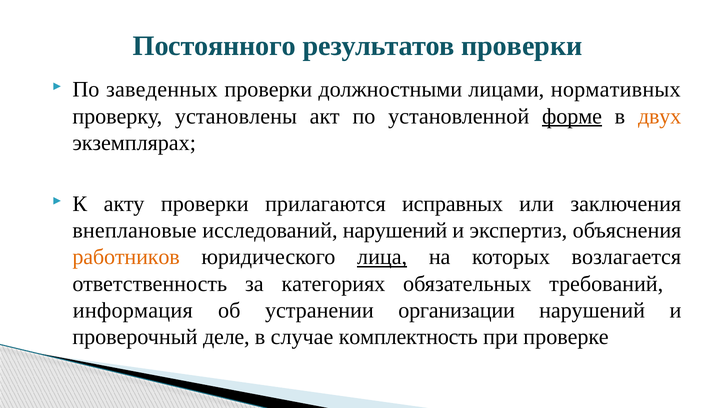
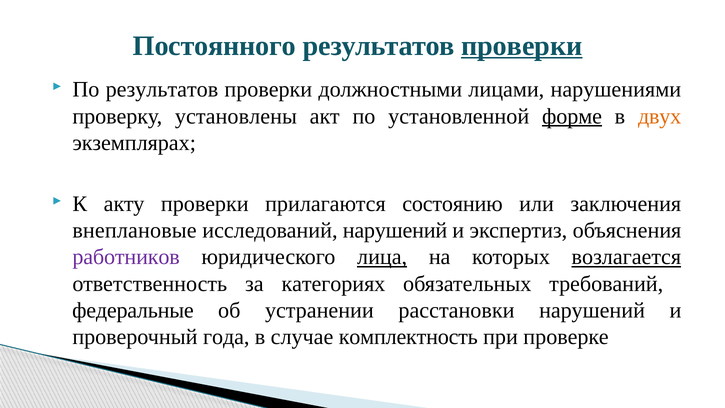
проверки underline: none -> present (522, 46)
По заведенных: заведенных -> результатов (162, 90)
нормативных: нормативных -> нарушениями (616, 90)
исправных: исправных -> состоянию (453, 204)
работников colour: orange -> purple (126, 257)
возлагается underline: none -> present (626, 257)
информация: информация -> федеральные (133, 310)
организации: организации -> расстановки (456, 310)
деле: деле -> года (226, 337)
